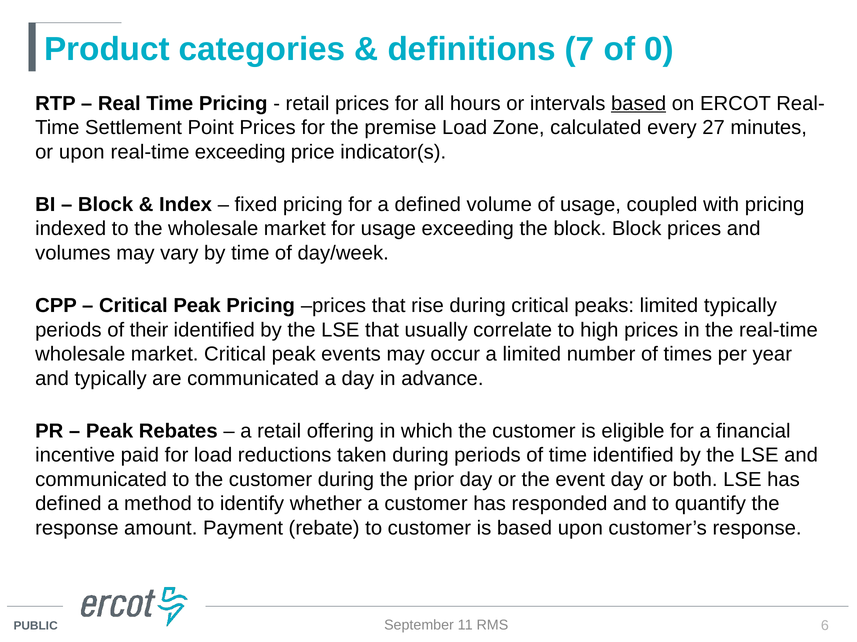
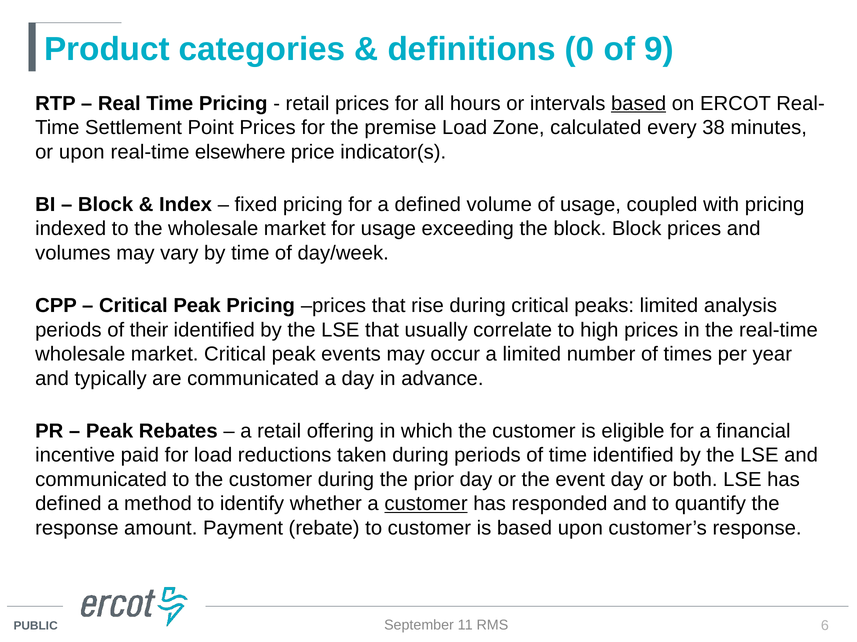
7: 7 -> 0 (580, 49)
0: 0 -> 9 (659, 49)
27: 27 -> 38 (714, 128)
real-time exceeding: exceeding -> elsewhere (240, 152)
limited typically: typically -> analysis (741, 306)
customer underline: none -> present (426, 504)
